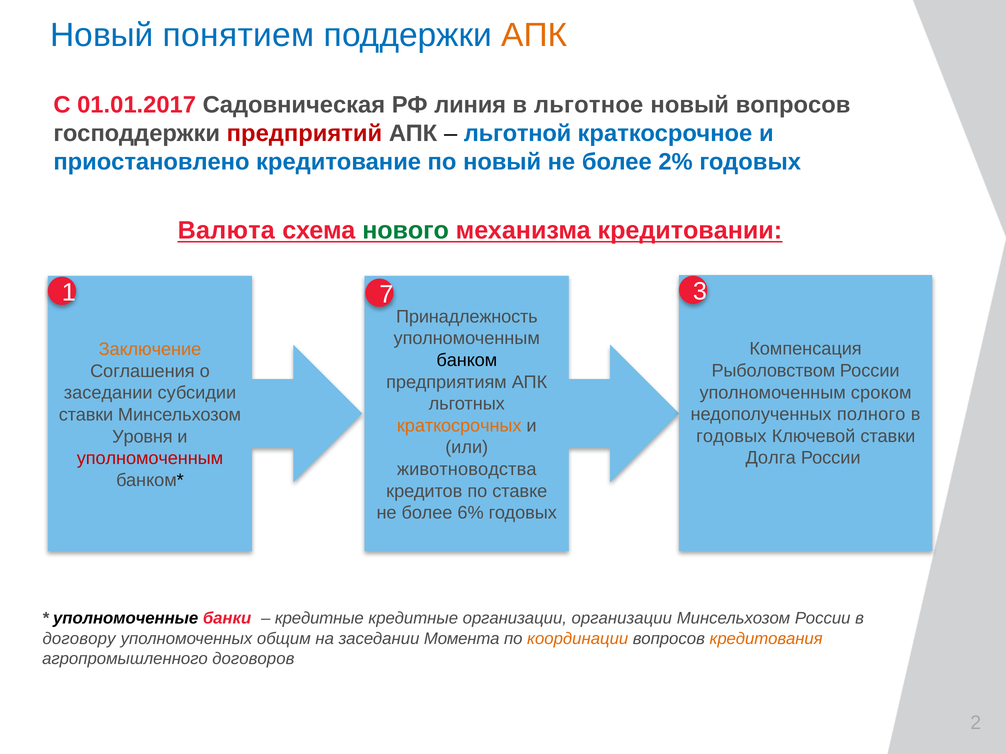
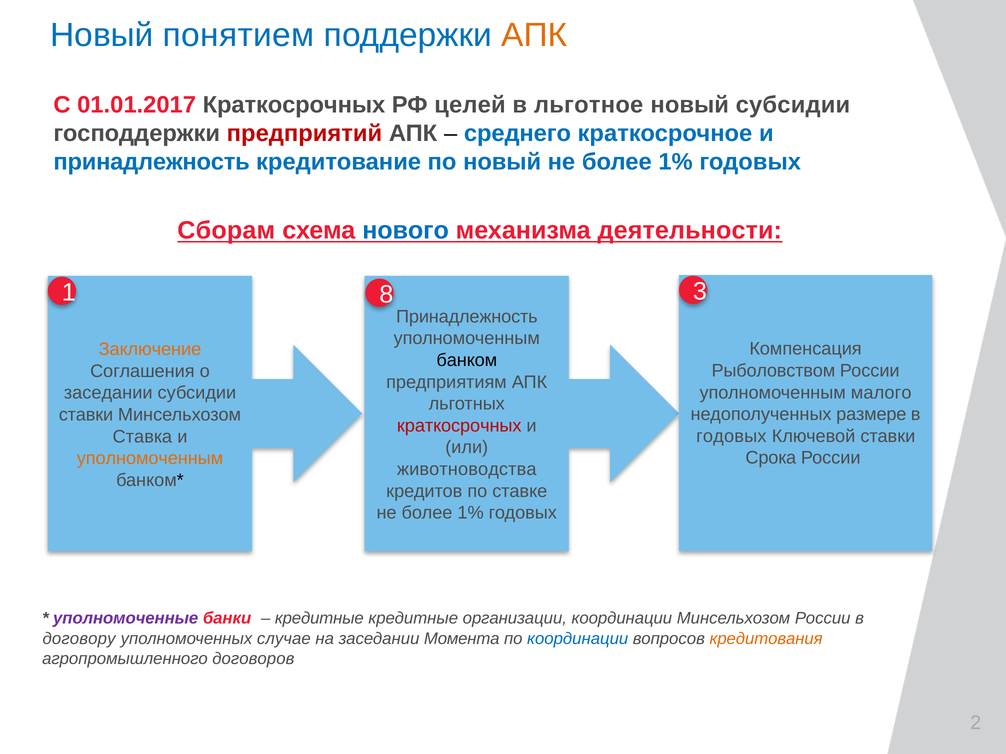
01.01.2017 Садовническая: Садовническая -> Краткосрочных (294, 105)
линия: линия -> целей (470, 105)
новый вопросов: вопросов -> субсидии (793, 105)
льготной: льготной -> среднего (518, 133)
приостановлено: приостановлено -> принадлежность (152, 162)
2%: 2% -> 1% (676, 162)
Валюта: Валюта -> Сборам (226, 231)
нового colour: green -> blue (406, 231)
кредитовании: кредитовании -> деятельности (690, 231)
7: 7 -> 8 (386, 295)
сроком: сроком -> малого (881, 393)
полного: полного -> размере (871, 415)
краткосрочных colour: orange -> red (459, 426)
Уровня: Уровня -> Ставка (142, 437)
Долга: Долга -> Срока (771, 458)
уполномоченным colour: red -> orange (150, 459)
6%: 6% -> 1% (471, 513)
уполномоченные colour: black -> purple (126, 619)
организации организации: организации -> координации (622, 619)
общим: общим -> случае (284, 639)
координации colour: orange -> blue (578, 639)
